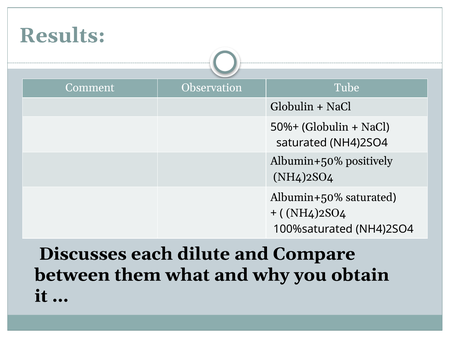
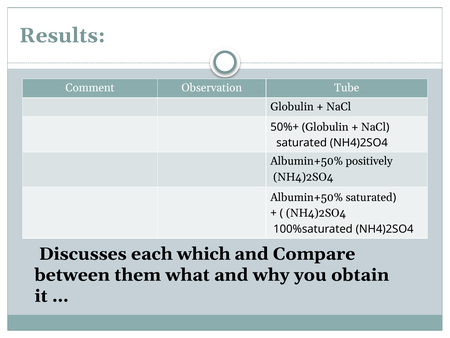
dilute: dilute -> which (204, 254)
